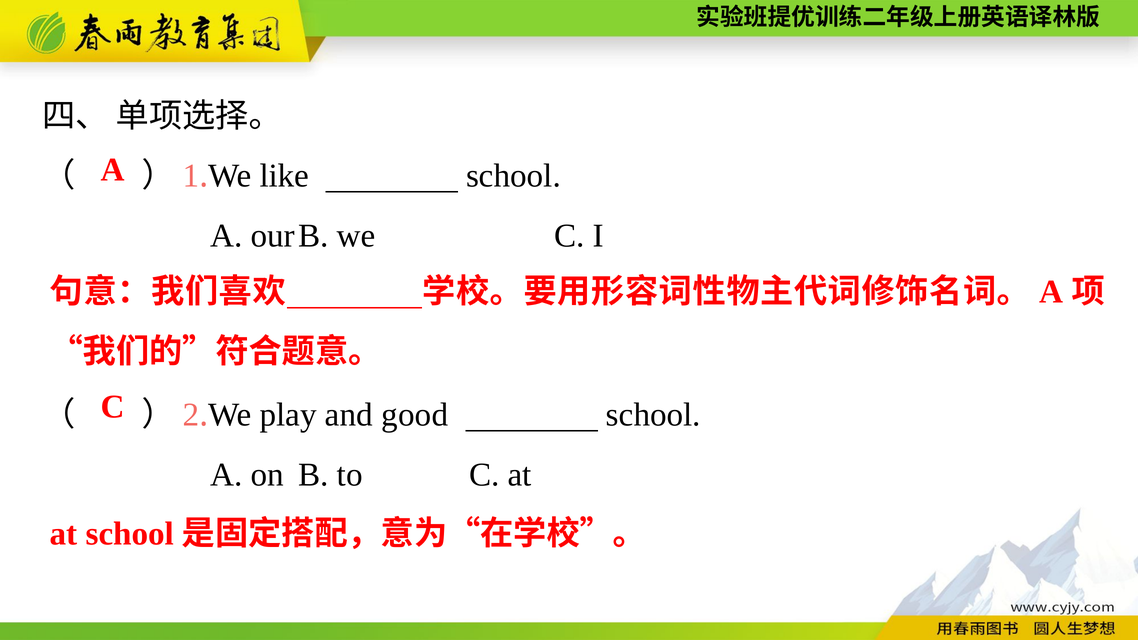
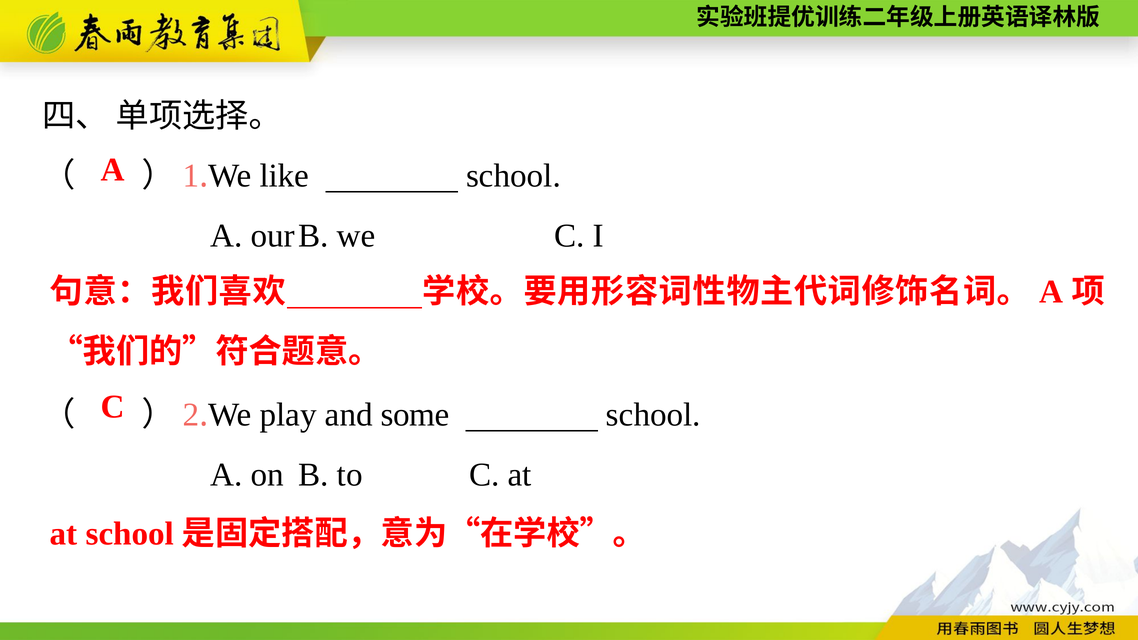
good: good -> some (415, 415)
